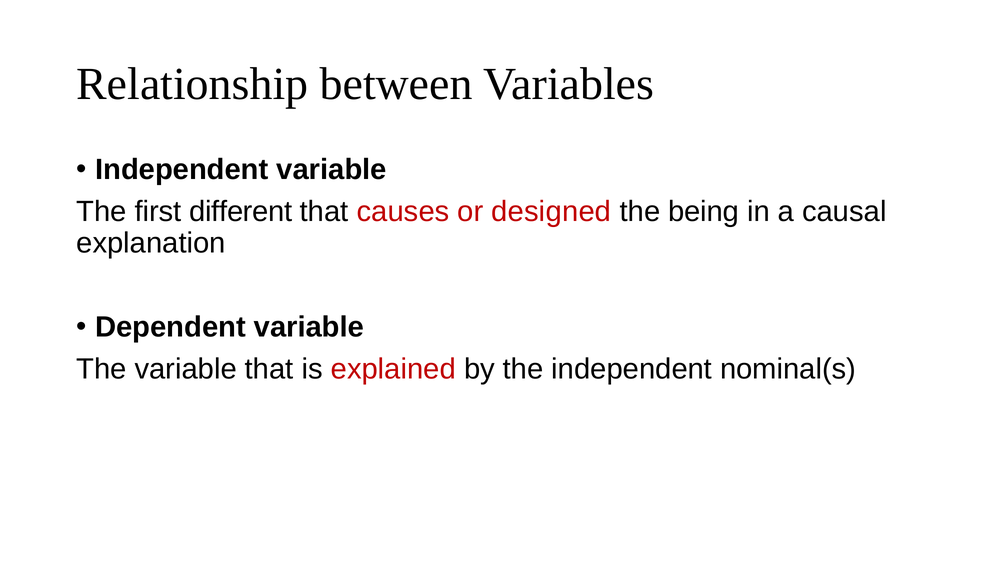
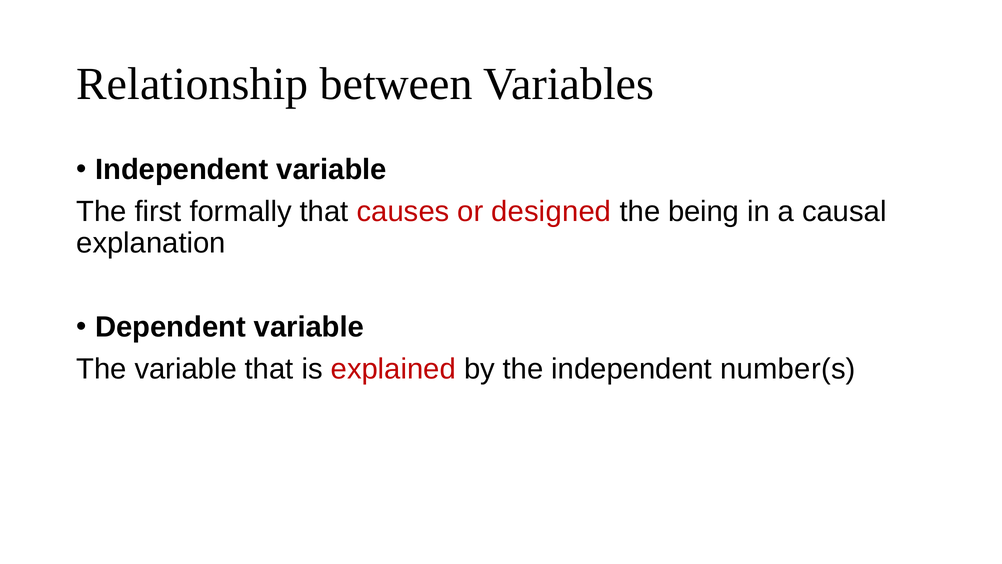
different: different -> formally (241, 211)
nominal(s: nominal(s -> number(s (788, 369)
